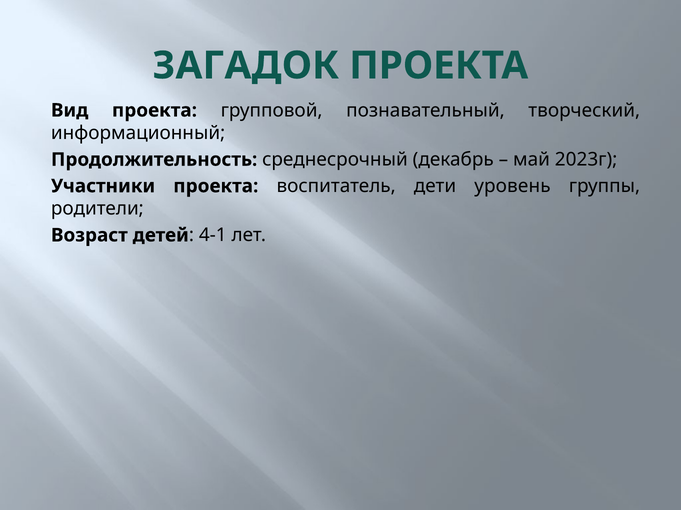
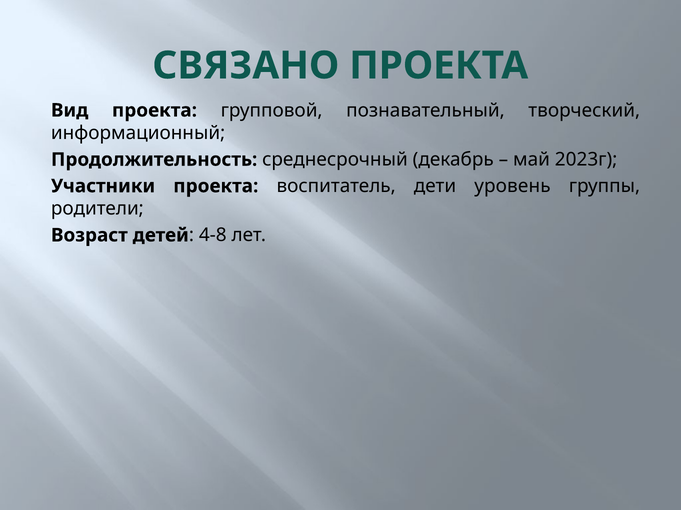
ЗАГАДОК: ЗАГАДОК -> СВЯЗАНО (246, 66)
4-1: 4-1 -> 4-8 (213, 236)
